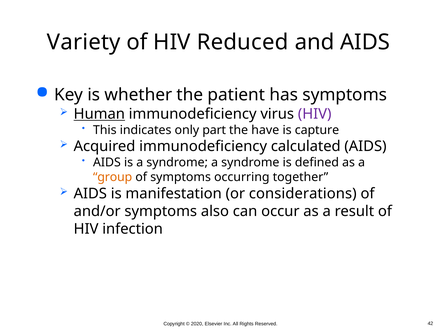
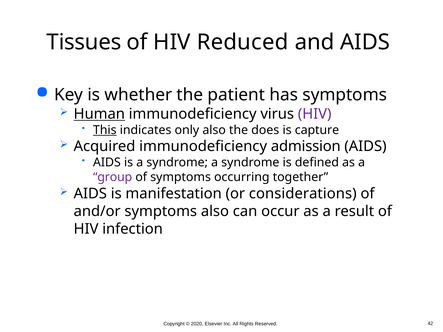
Variety: Variety -> Tissues (84, 42)
This underline: none -> present (105, 130)
only part: part -> also (214, 130)
have: have -> does (265, 130)
calculated: calculated -> admission (306, 147)
group colour: orange -> purple (113, 177)
